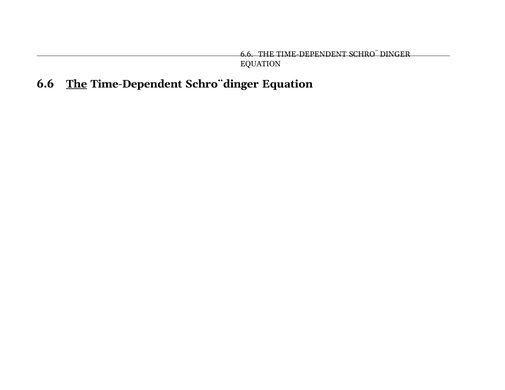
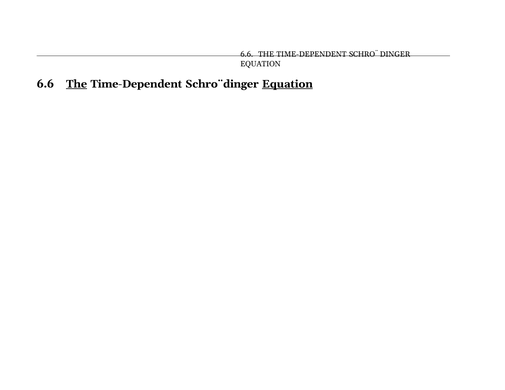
Equation underline: none -> present (287, 84)
